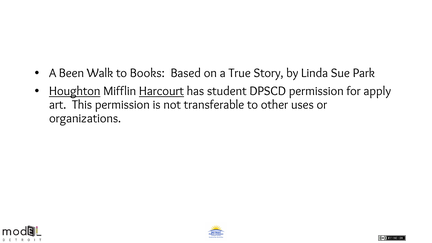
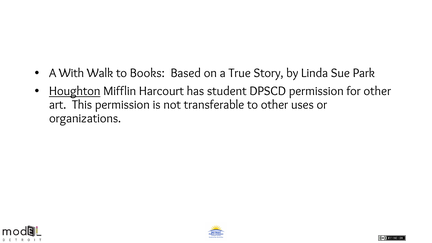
Been: Been -> With (71, 73)
Harcourt underline: present -> none (161, 91)
for apply: apply -> other (377, 91)
